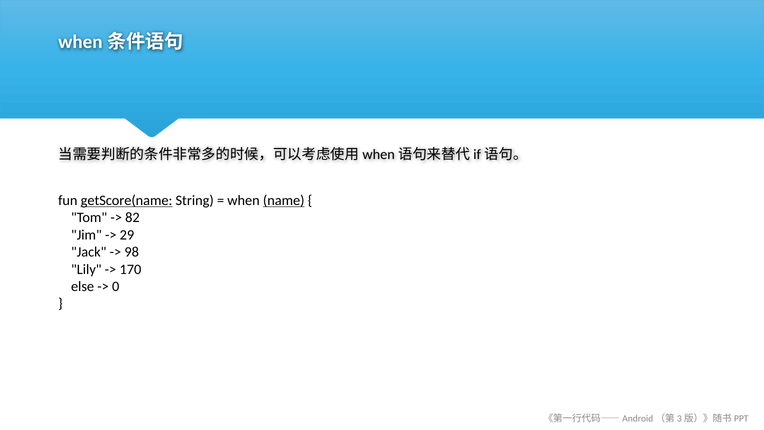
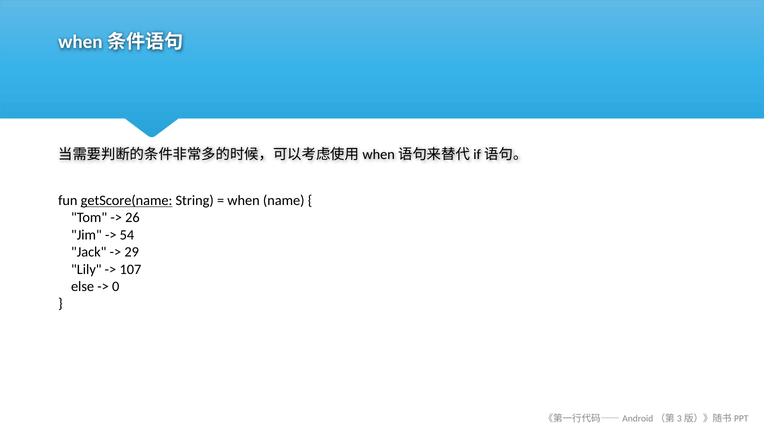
name underline: present -> none (284, 200)
82: 82 -> 26 (132, 218)
29: 29 -> 54 (127, 235)
98: 98 -> 29 (132, 252)
170: 170 -> 107 (130, 269)
